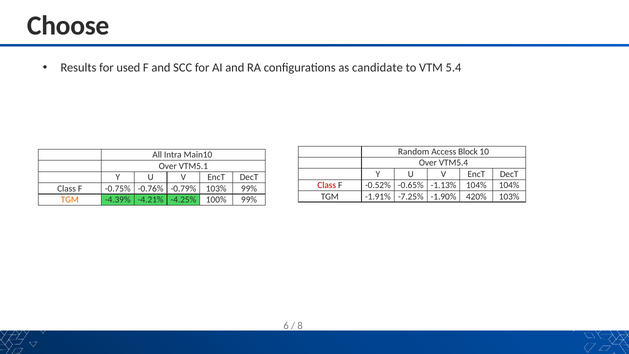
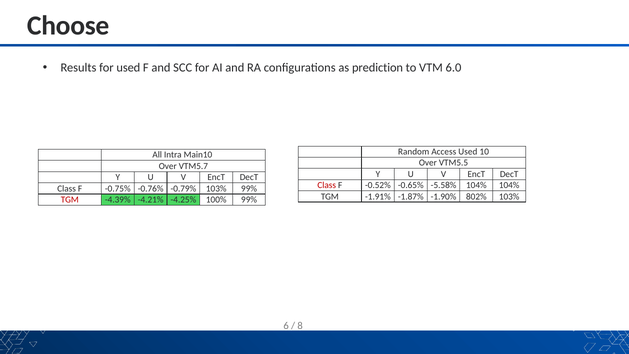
candidate: candidate -> prediction (378, 68)
5.4: 5.4 -> 6.0 (453, 68)
Access Block: Block -> Used (468, 152)
VTM5.4: VTM5.4 -> VTM5.5 (453, 163)
VTM5.1: VTM5.1 -> VTM5.7 (193, 166)
-1.13%: -1.13% -> -5.58% (444, 185)
-7.25%: -7.25% -> -1.87% (411, 196)
420%: 420% -> 802% (476, 196)
TGM colour: orange -> red (70, 200)
